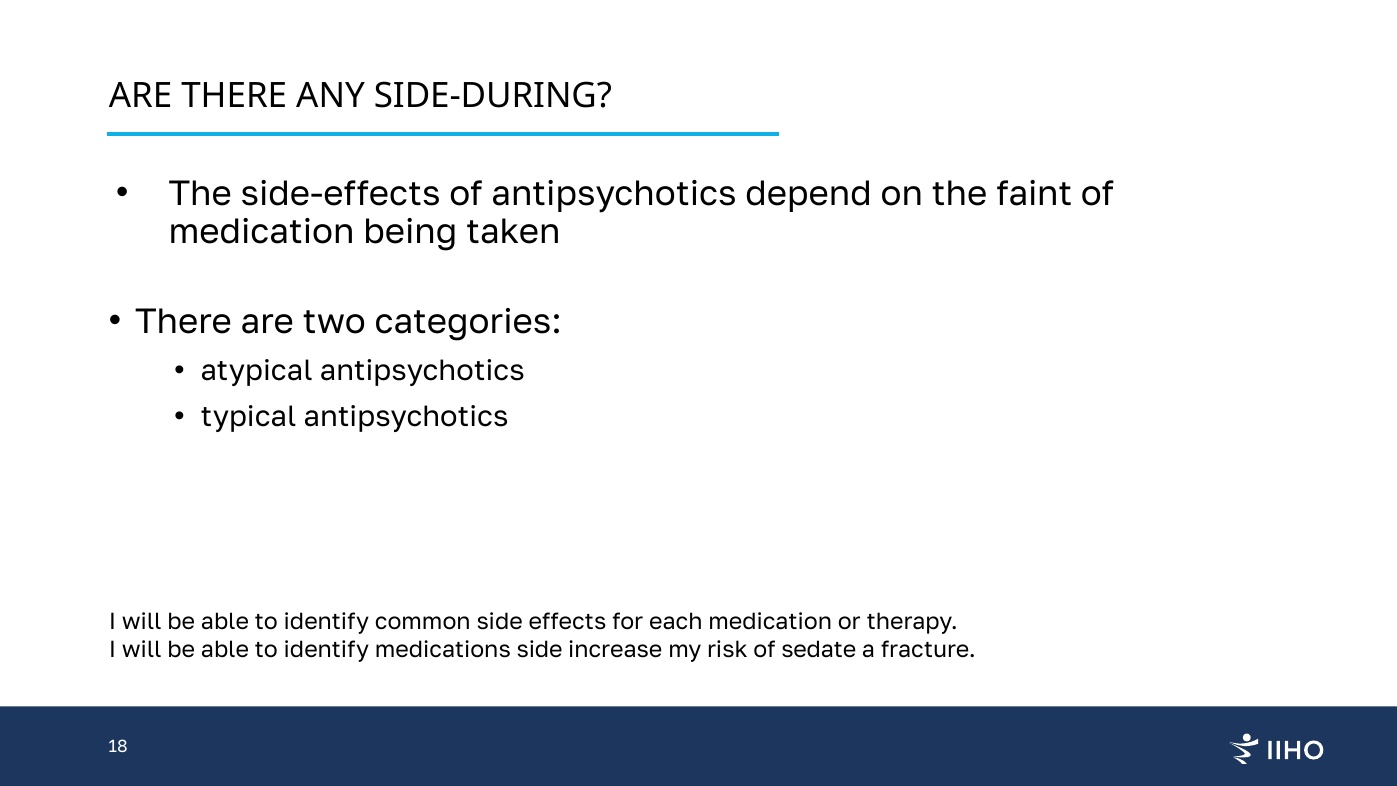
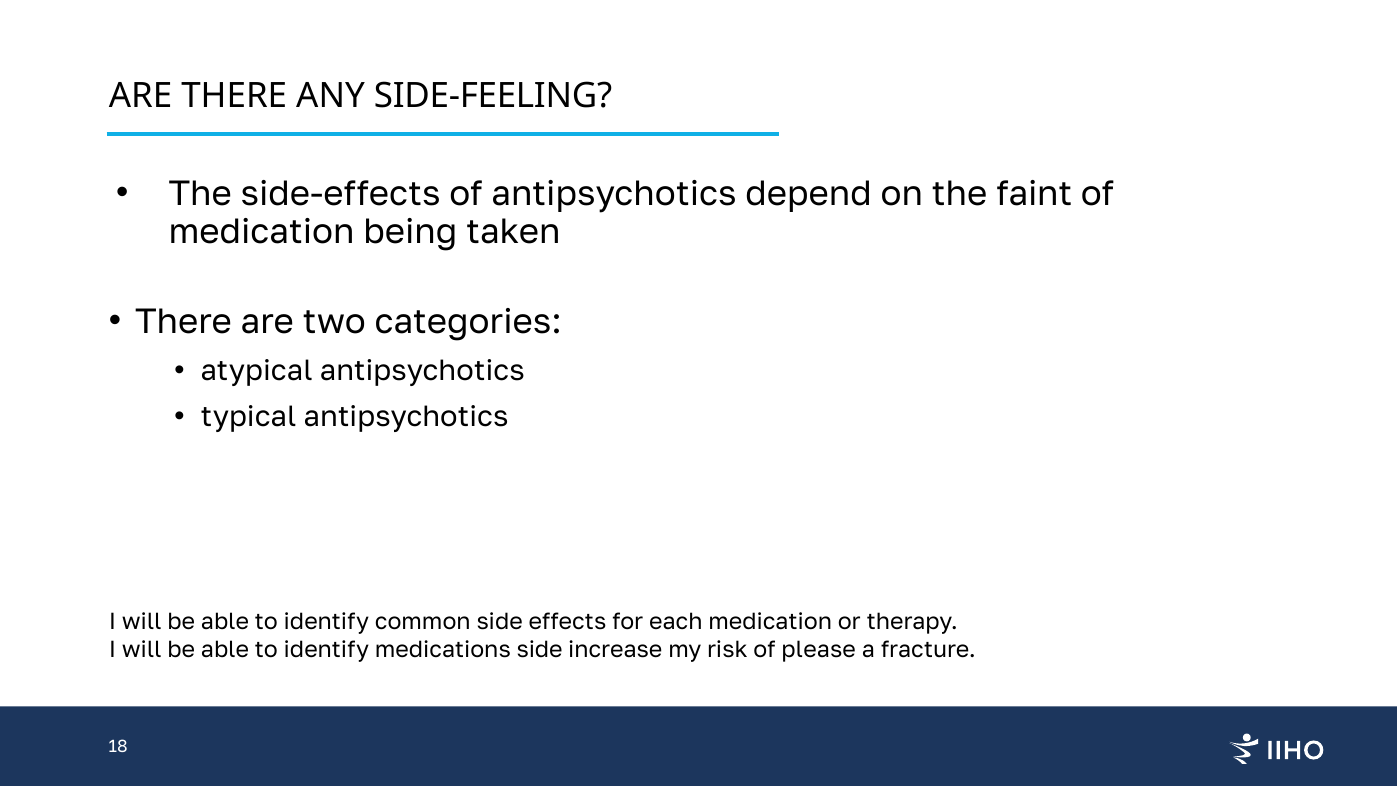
SIDE-DURING: SIDE-DURING -> SIDE-FEELING (493, 96)
sedate: sedate -> please (819, 649)
